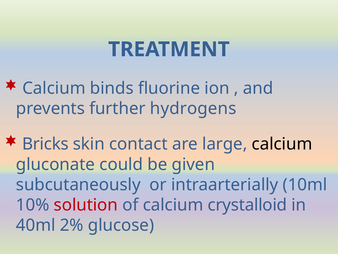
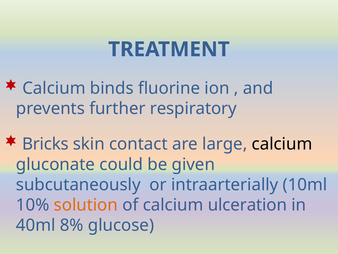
hydrogens: hydrogens -> respiratory (193, 108)
solution colour: red -> orange (86, 205)
crystalloid: crystalloid -> ulceration (247, 205)
2%: 2% -> 8% (72, 225)
